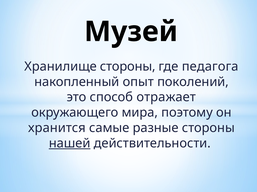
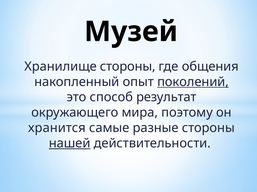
педагога: педагога -> общения (210, 67)
поколений underline: none -> present (193, 82)
отражает: отражает -> результат (166, 98)
